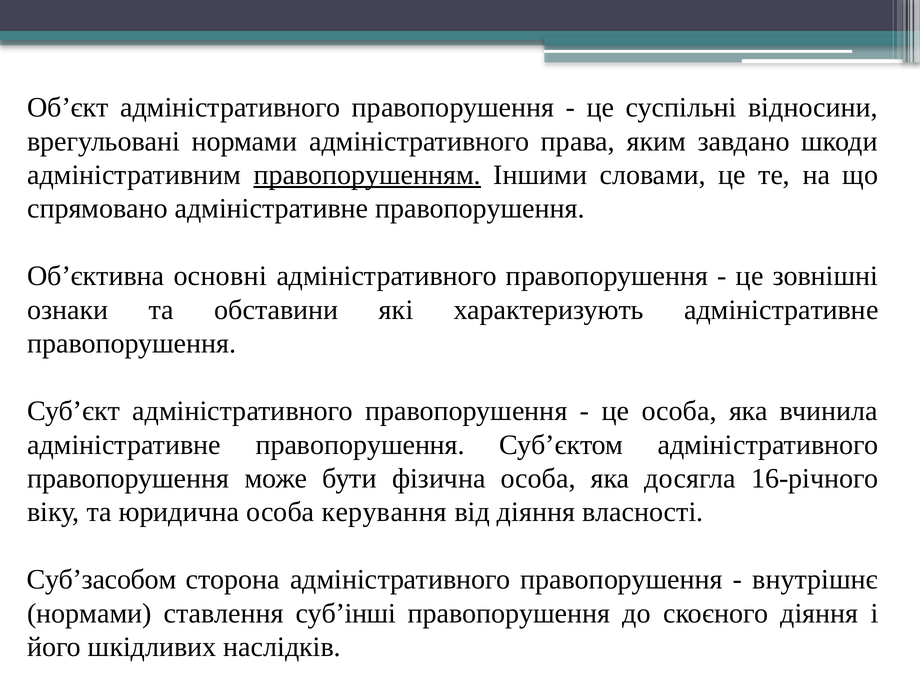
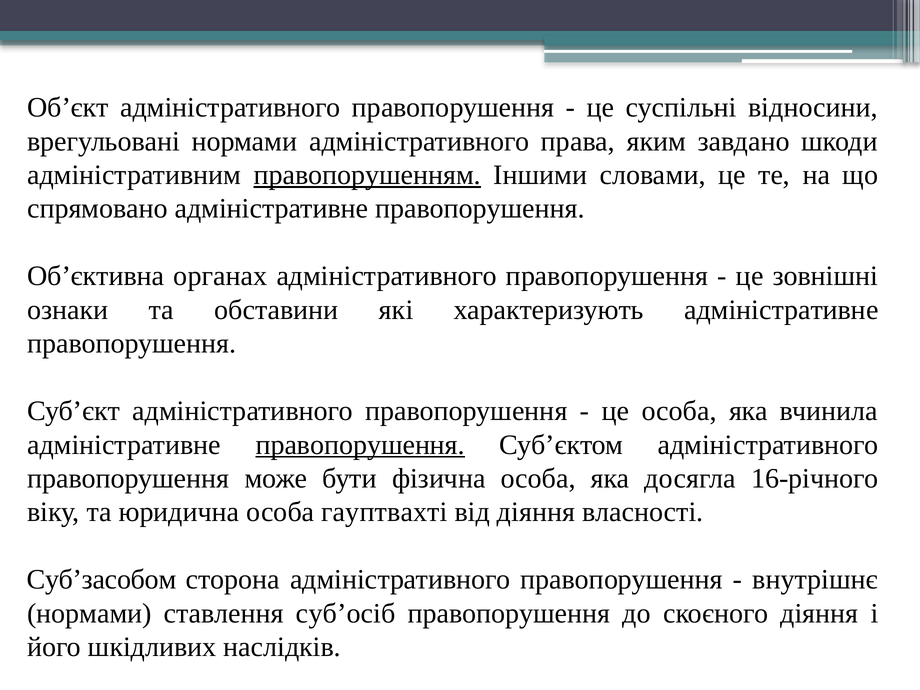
основні: основні -> органах (220, 276)
правопорушення underline: none -> present (360, 445)
керування: керування -> гауптвахті (384, 512)
суб’інші: суб’інші -> суб’осіб (346, 613)
